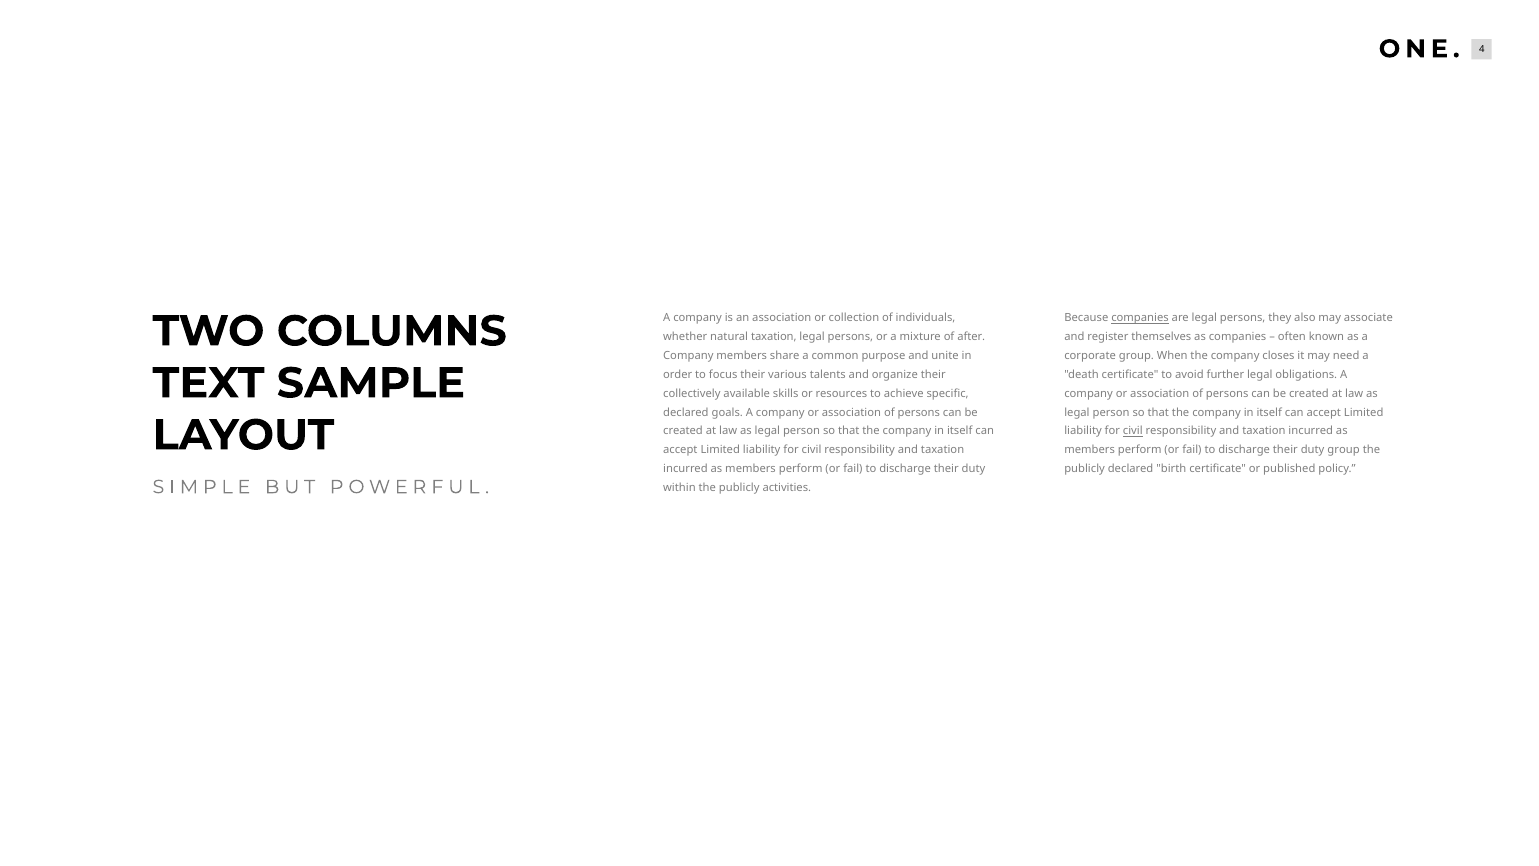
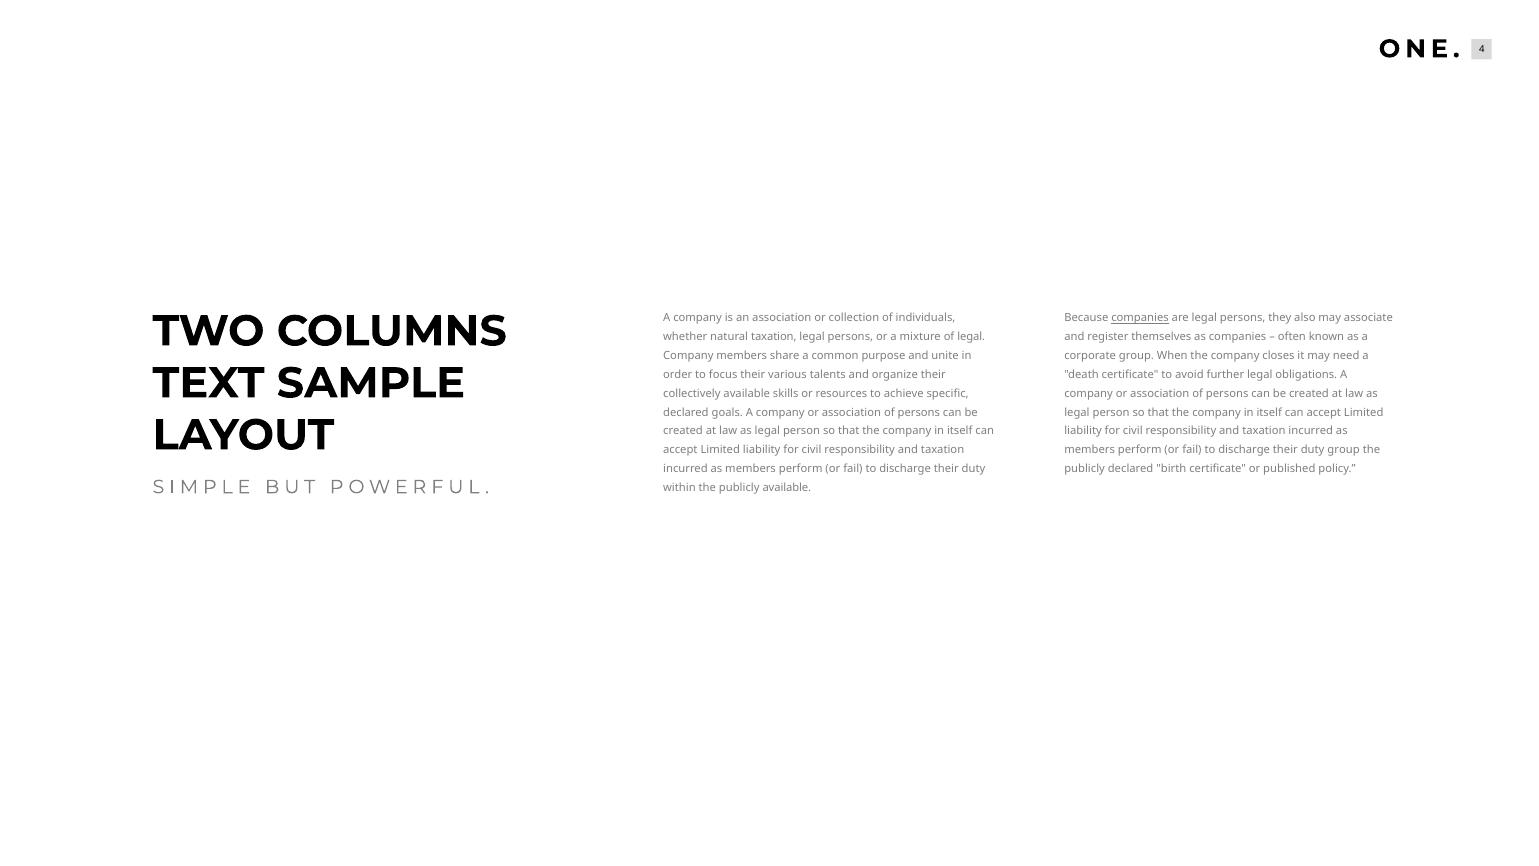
of after: after -> legal (971, 337)
civil underline: present -> none (1133, 431)
publicly activities: activities -> available (787, 488)
